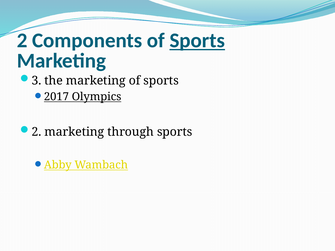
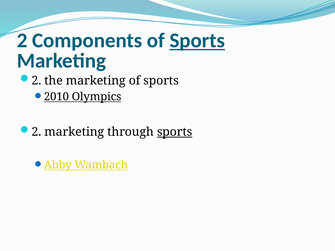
3: 3 -> 2 (36, 81)
2017: 2017 -> 2010 (56, 97)
sports underline: none -> present (175, 132)
